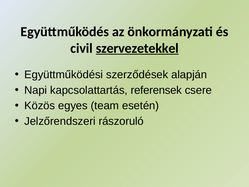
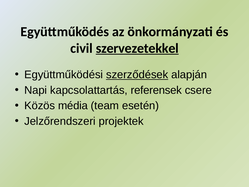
szerződések underline: none -> present (137, 75)
egyes: egyes -> média (73, 106)
rászoruló: rászoruló -> projektek (121, 121)
